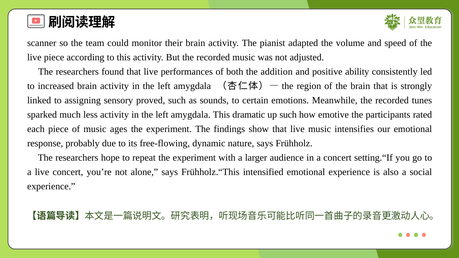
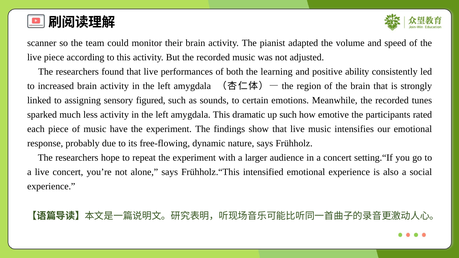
addition: addition -> learning (277, 72)
proved: proved -> figured (151, 100)
ages: ages -> have (119, 129)
